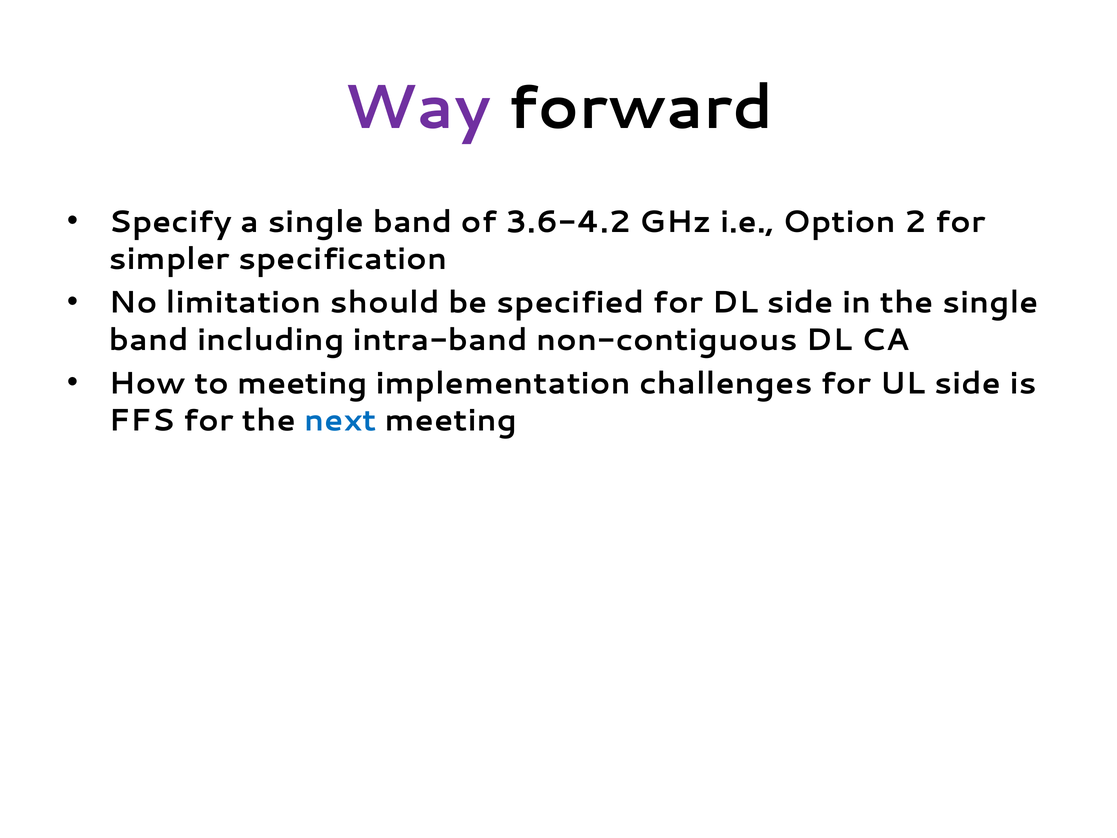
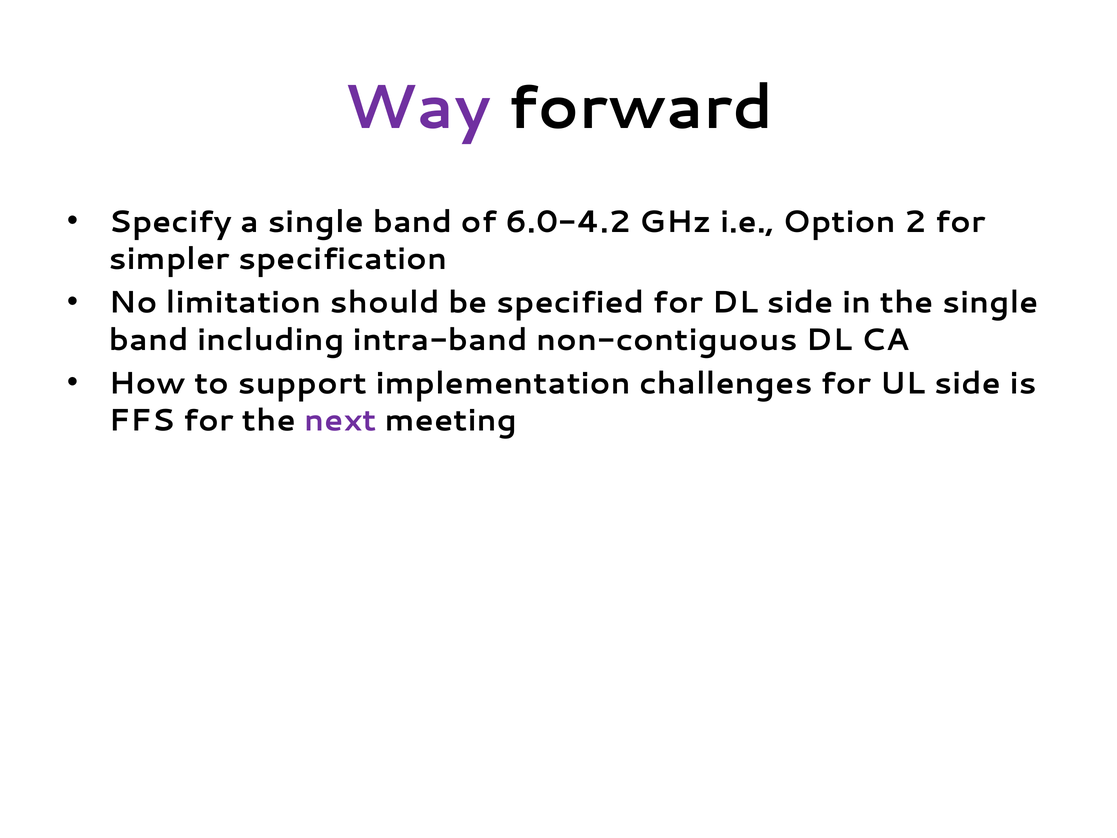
3.6-4.2: 3.6-4.2 -> 6.0-4.2 (568, 222)
to meeting: meeting -> support (302, 383)
next colour: blue -> purple (340, 421)
